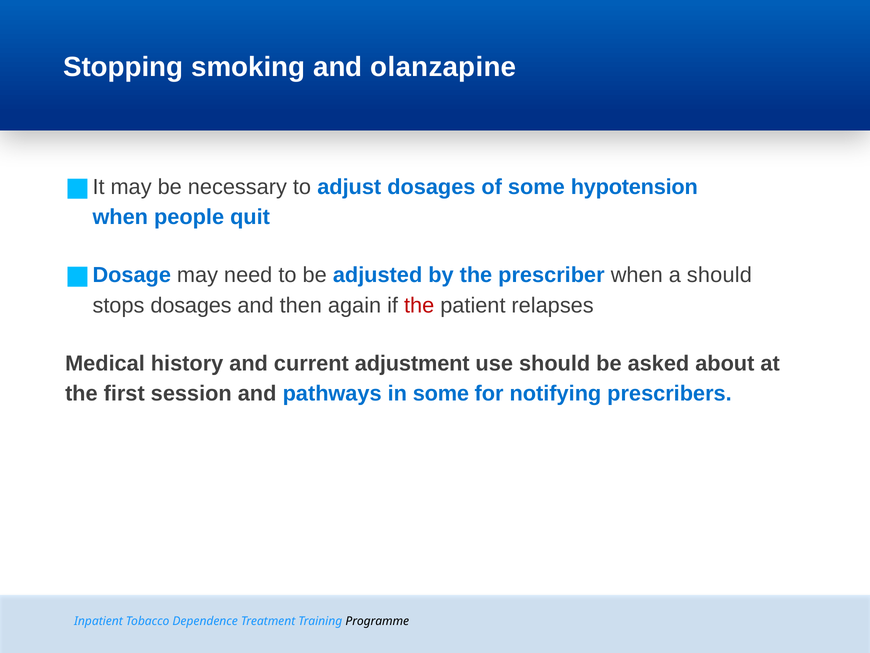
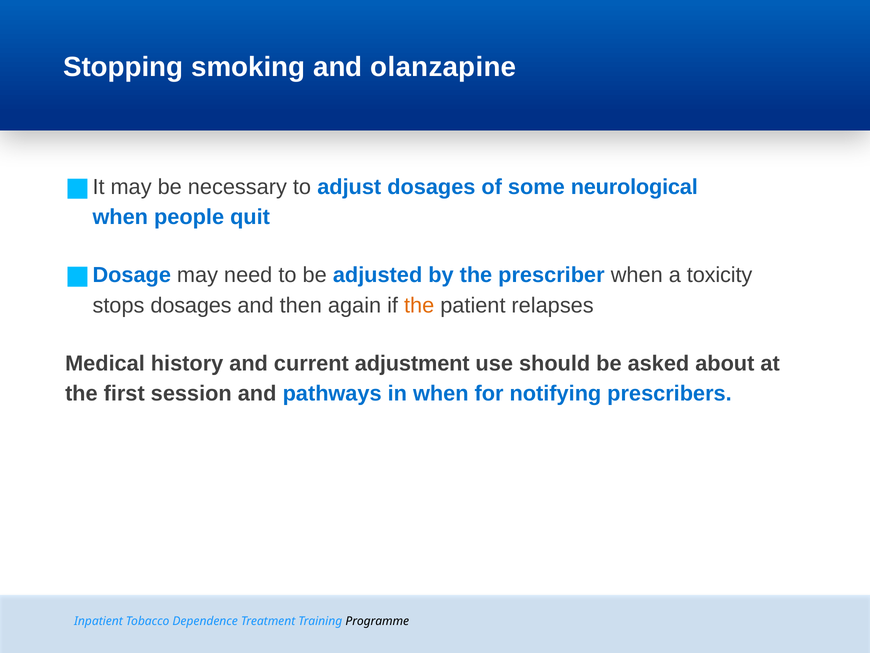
hypotension: hypotension -> neurological (634, 187)
a should: should -> toxicity (720, 275)
the colour: red -> orange (419, 305)
in some: some -> when (441, 393)
